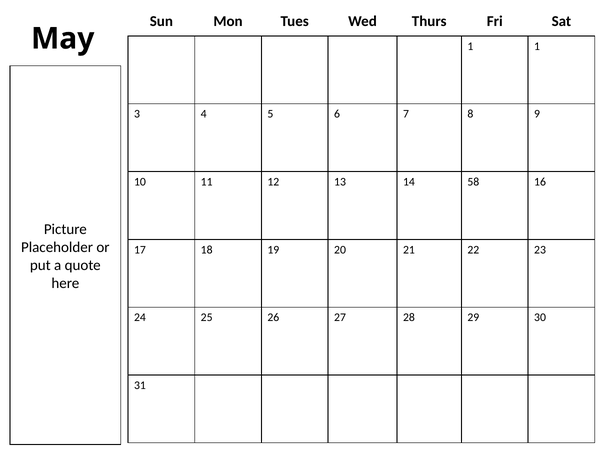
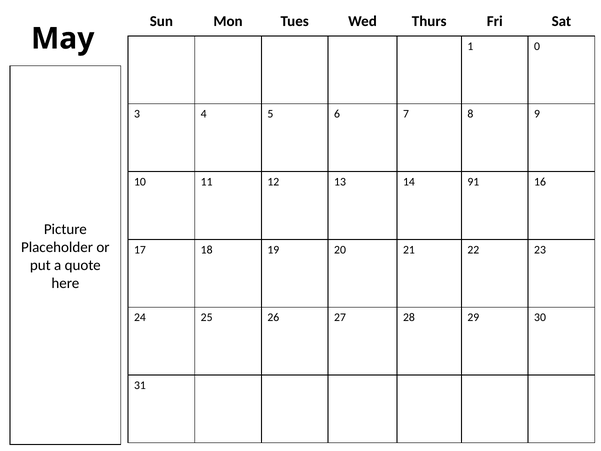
1 1: 1 -> 0 (537, 46)
58: 58 -> 91 (473, 182)
